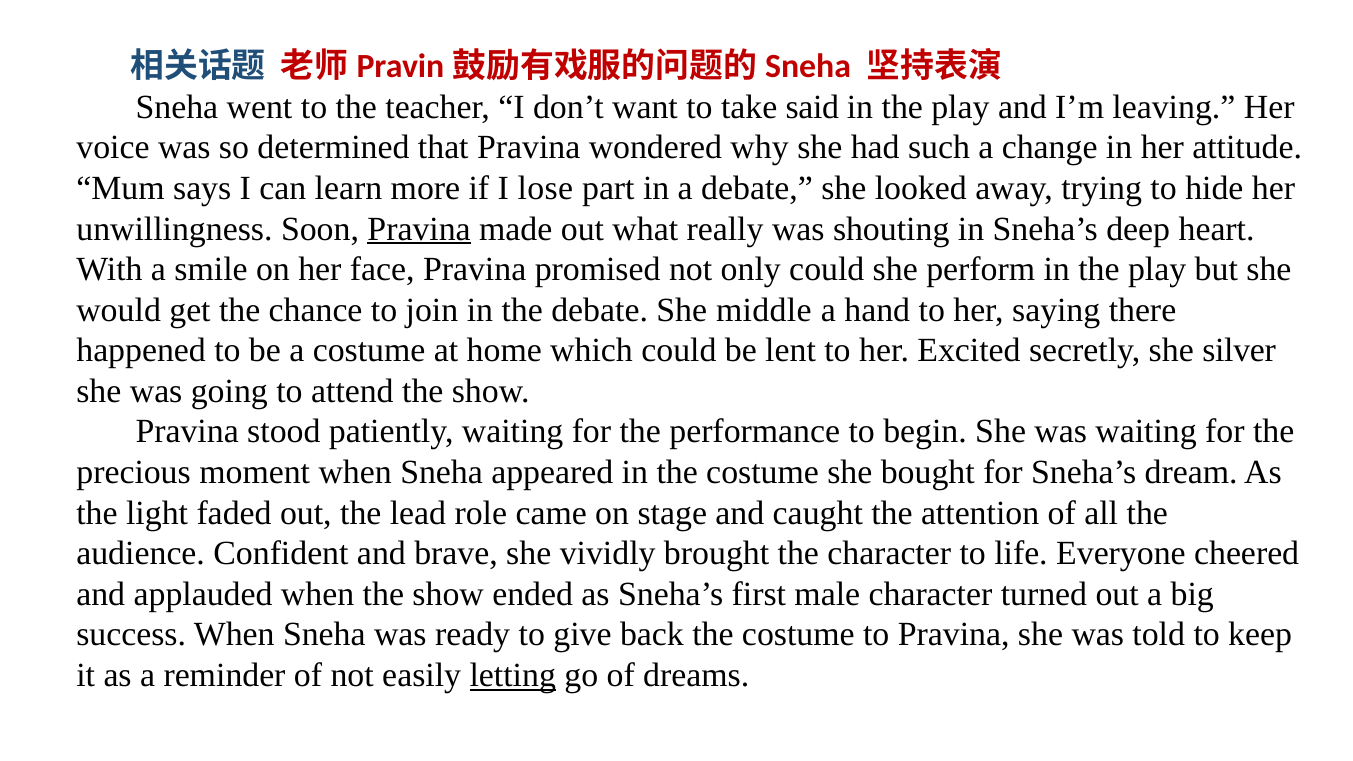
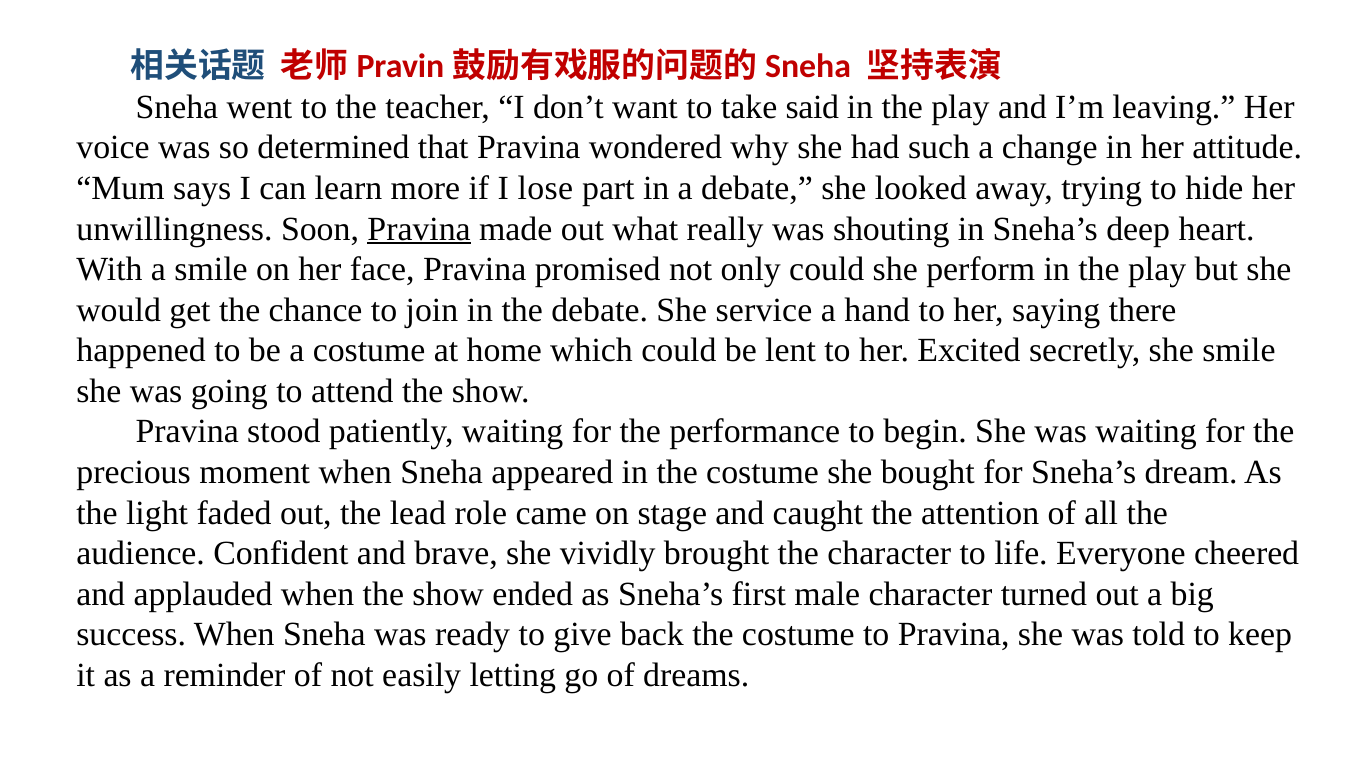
middle: middle -> service (764, 310)
she silver: silver -> smile (1239, 351)
letting underline: present -> none (513, 675)
